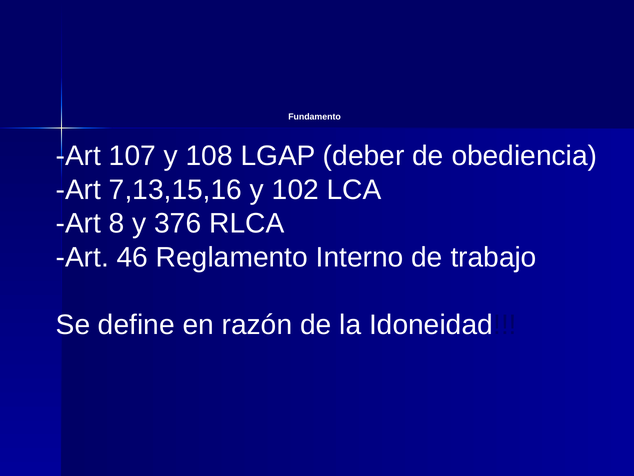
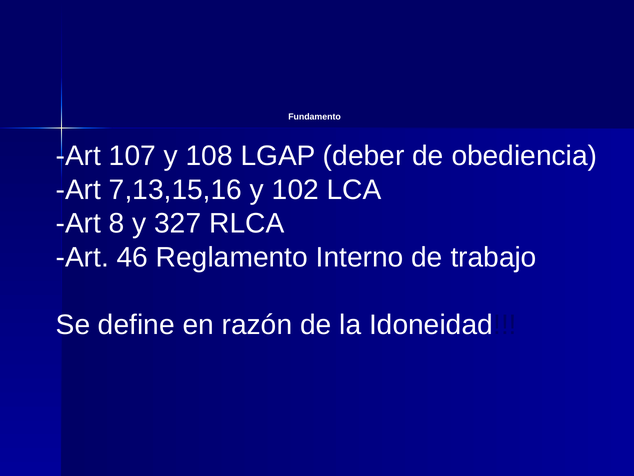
376: 376 -> 327 (178, 223)
